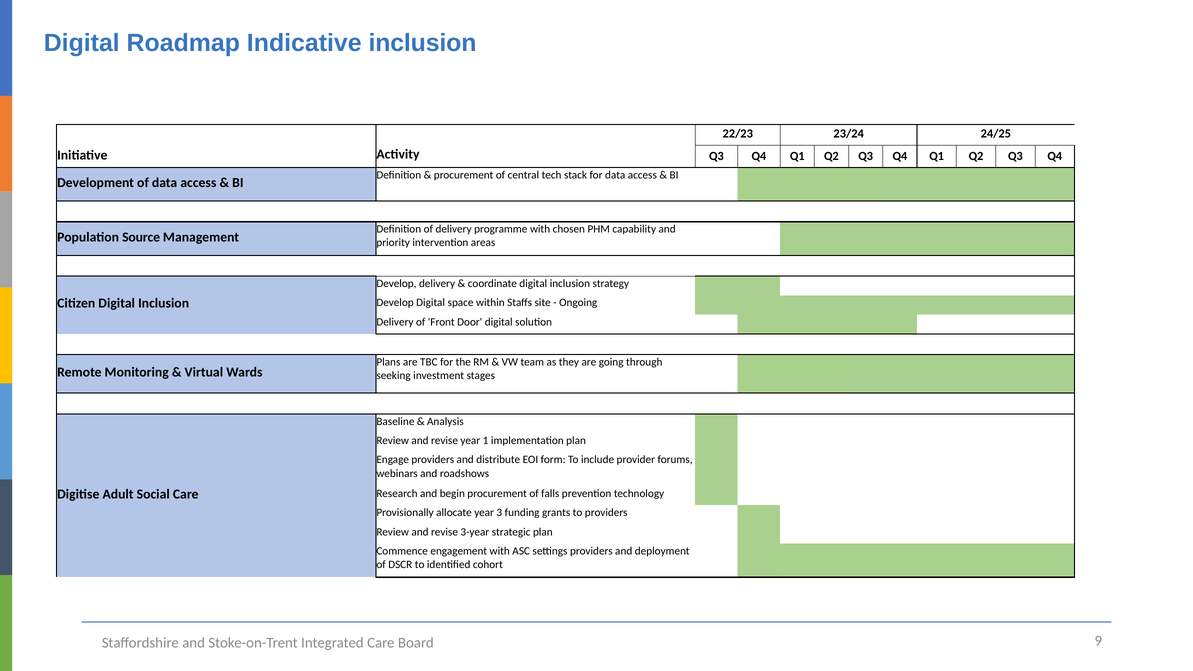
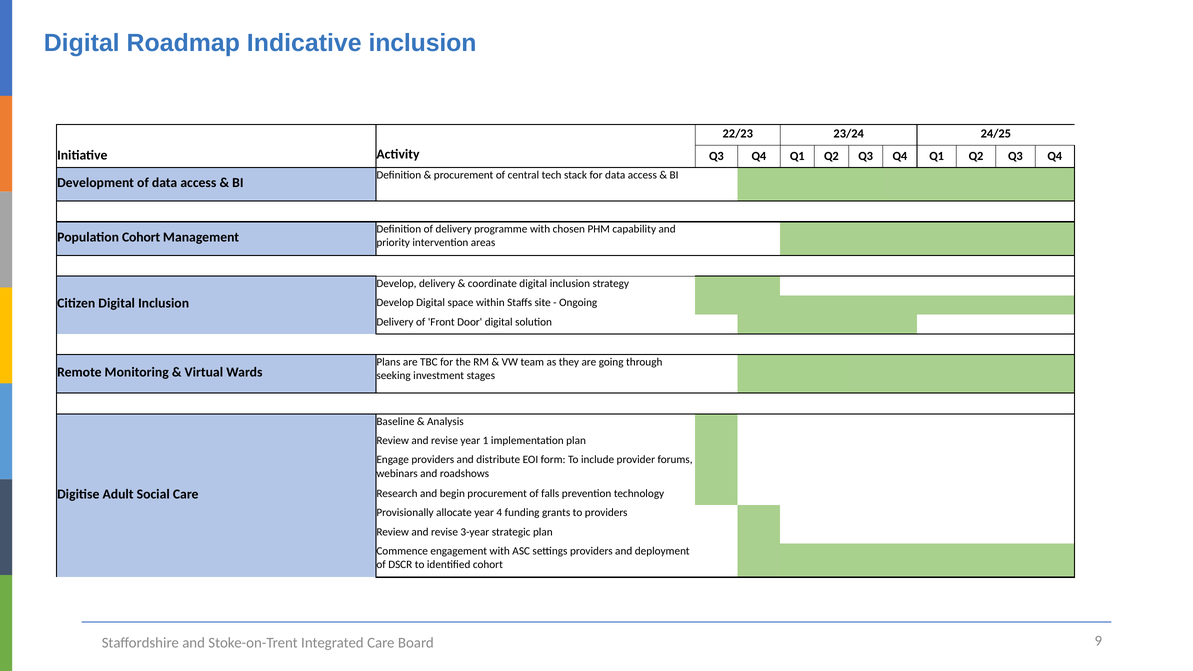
Population Source: Source -> Cohort (141, 237)
3: 3 -> 4 (499, 513)
